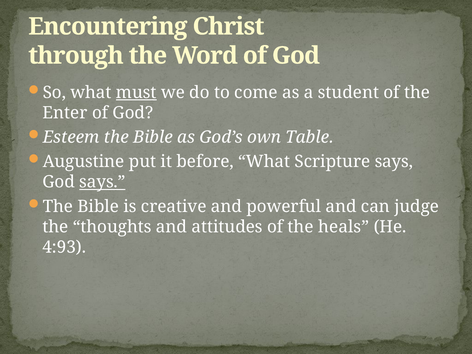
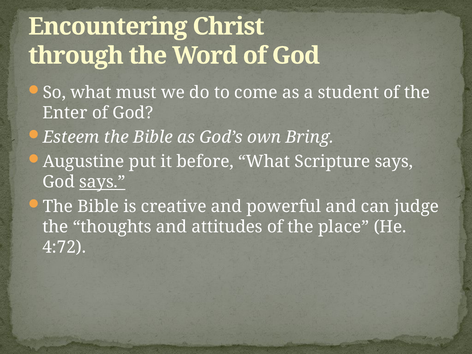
must underline: present -> none (136, 92)
Table: Table -> Bring (310, 137)
heals: heals -> place (344, 227)
4:93: 4:93 -> 4:72 (64, 247)
